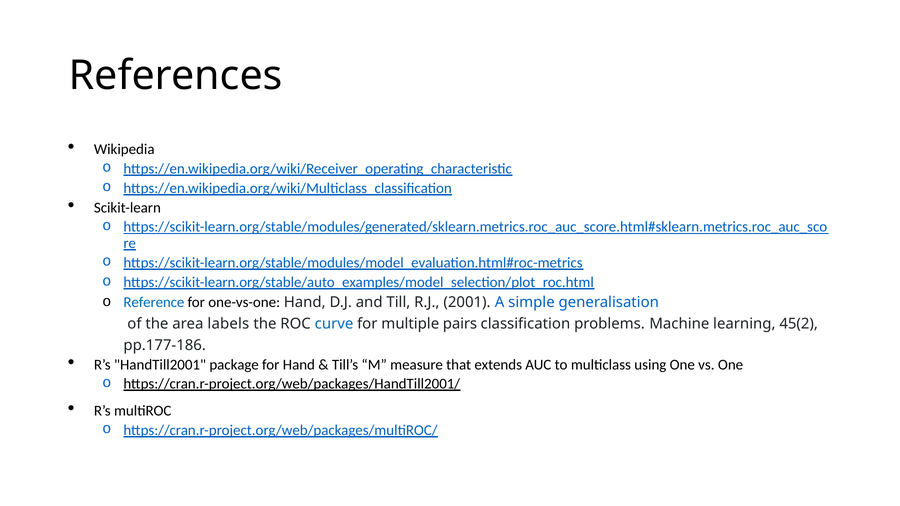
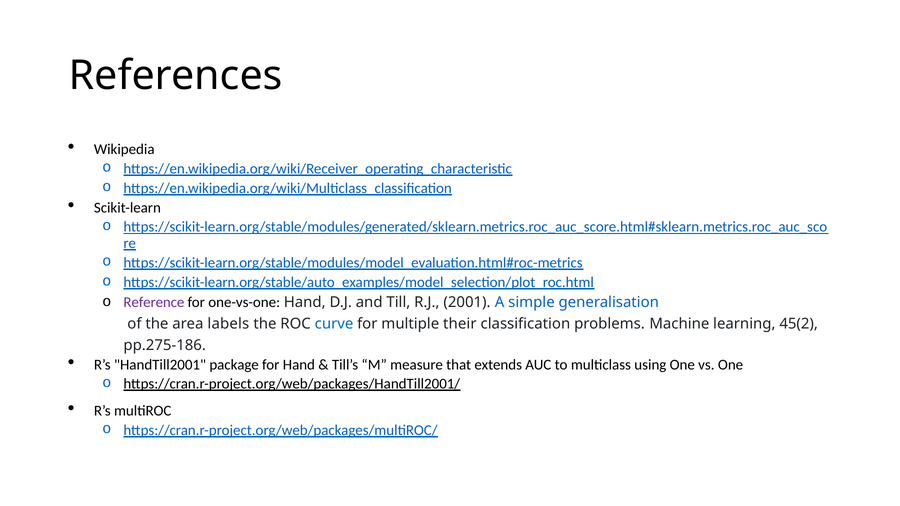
Reference colour: blue -> purple (154, 302)
pairs: pairs -> their (460, 324)
pp.177-186: pp.177-186 -> pp.275-186 (165, 346)
